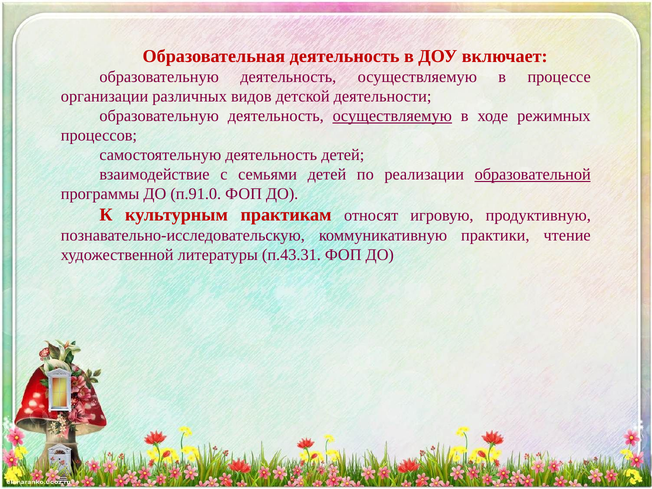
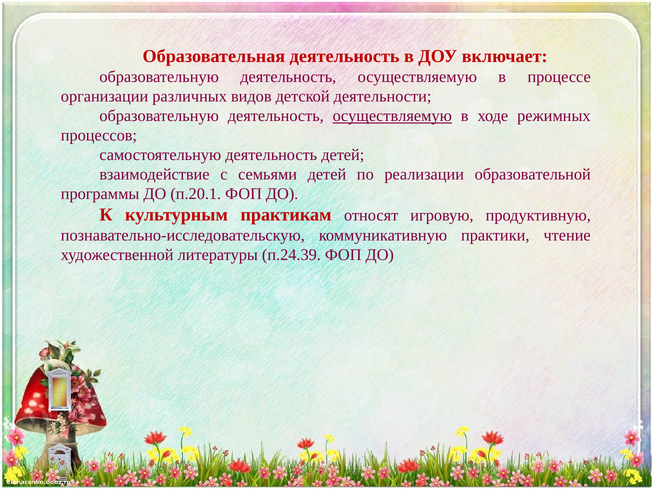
образовательной underline: present -> none (533, 174)
п.91.0: п.91.0 -> п.20.1 (196, 194)
п.43.31: п.43.31 -> п.24.39 (291, 255)
